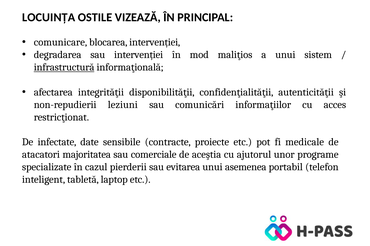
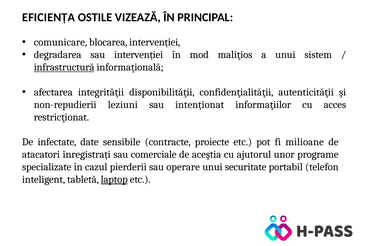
LOCUINȚA: LOCUINȚA -> EFICIENȚA (49, 17)
comunicări: comunicări -> intenționat (200, 105)
medicale: medicale -> milioane (305, 142)
majoritatea: majoritatea -> înregistrați (87, 155)
evitarea: evitarea -> operare (183, 167)
asemenea: asemenea -> securitate (246, 167)
laptop underline: none -> present (114, 180)
